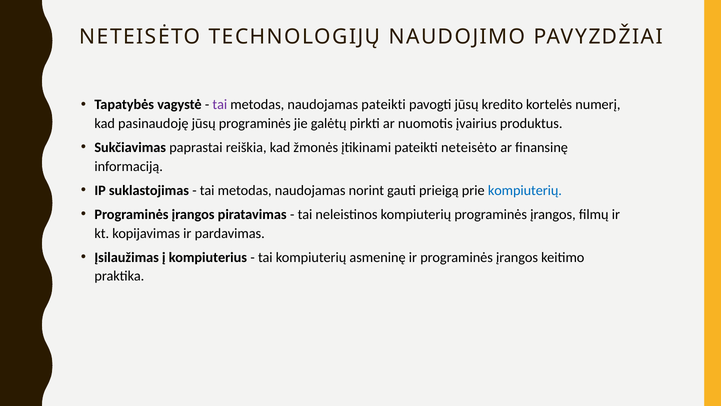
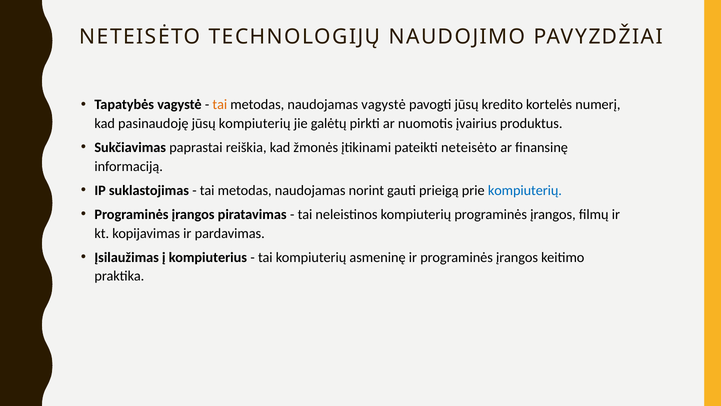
tai colour: purple -> orange (220, 105)
naudojamas pateikti: pateikti -> vagystė (384, 105)
jūsų programinės: programinės -> kompiuterių (255, 123)
